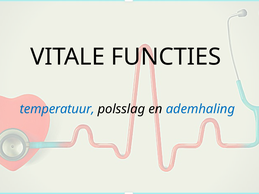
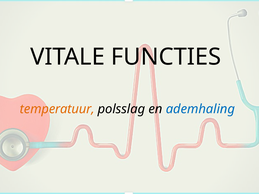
temperatuur colour: blue -> orange (57, 109)
